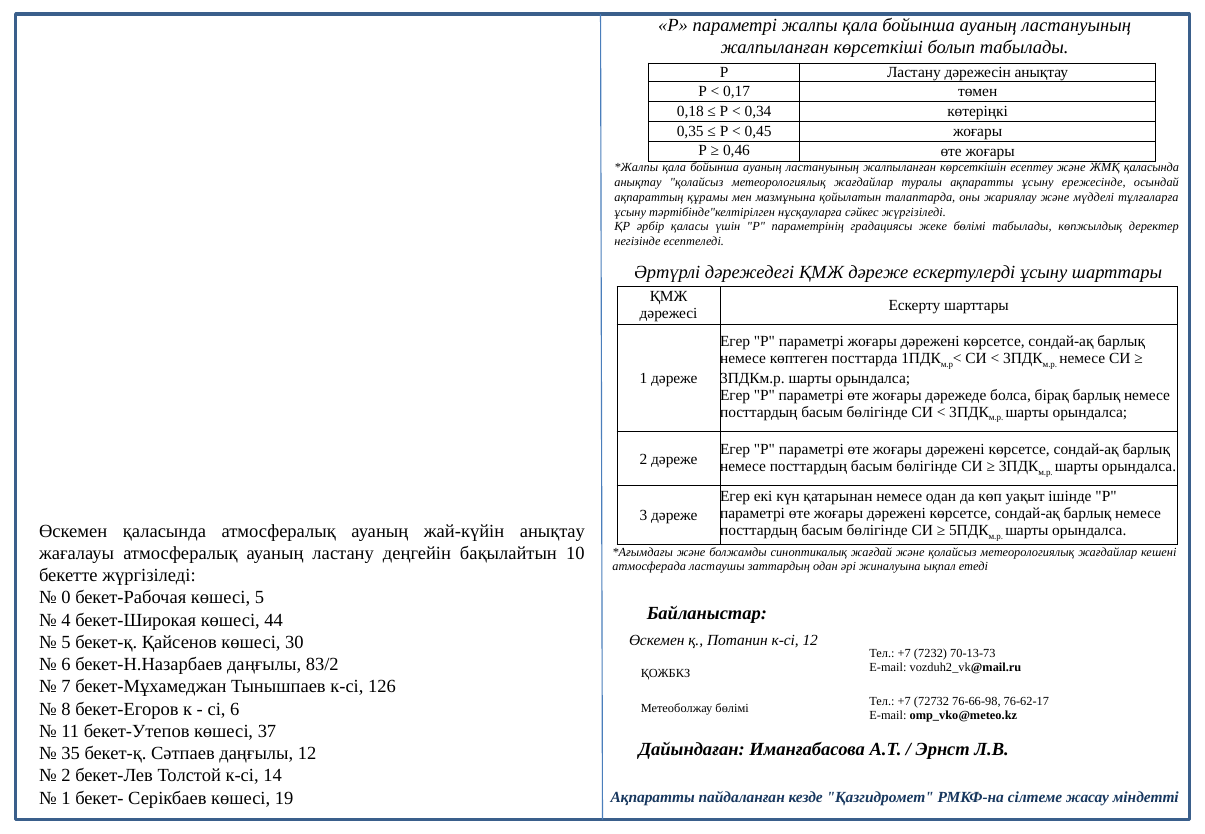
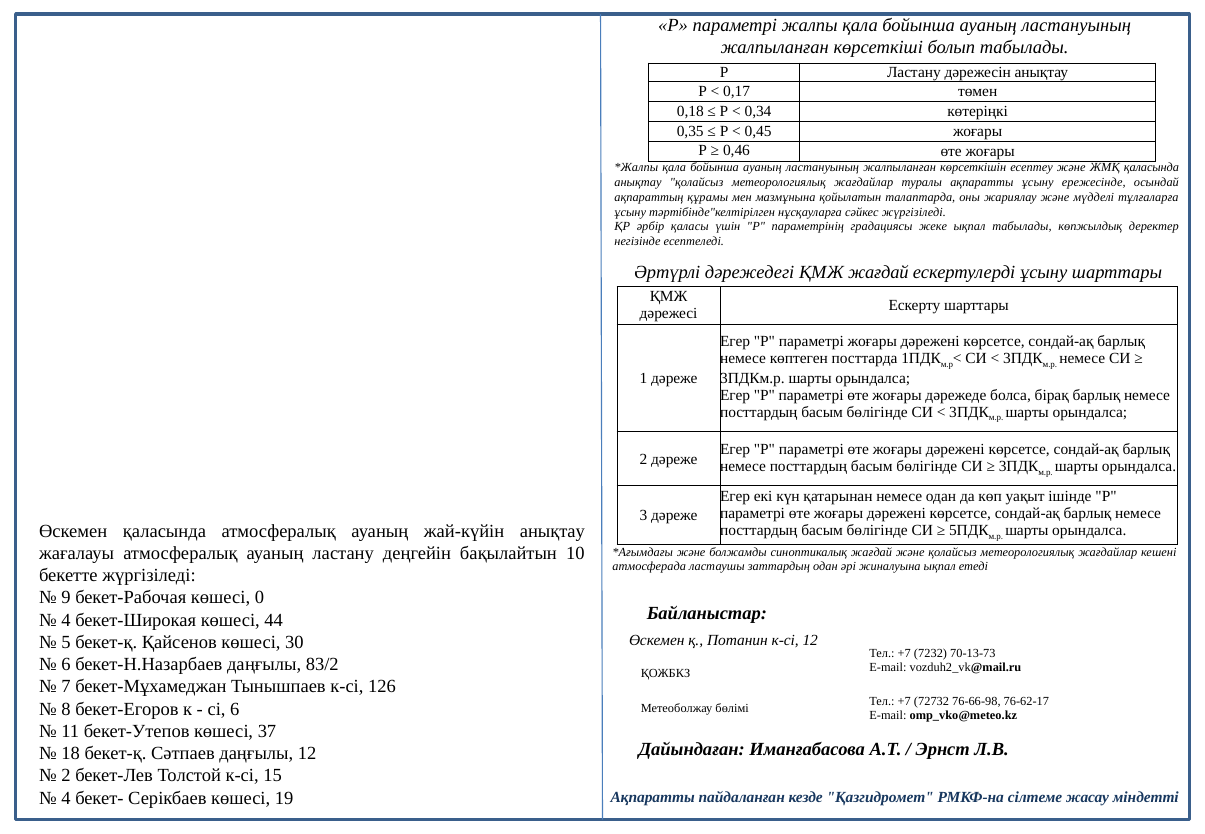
жеке бөлімі: бөлімі -> ықпал (970, 227)
ҚМЖ дәреже: дәреже -> жағдай (878, 273)
0: 0 -> 9 (66, 598)
көшесі 5: 5 -> 0 (259, 598)
35: 35 -> 18 (71, 754)
14: 14 -> 15 (273, 776)
1: 1 -> 4 (66, 798)
